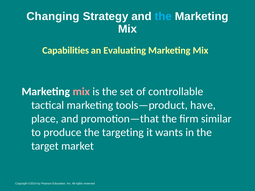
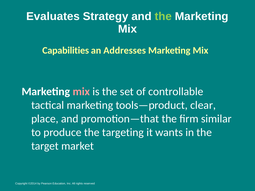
Changing: Changing -> Evaluates (53, 16)
the colour: light blue -> light green (163, 16)
Evaluating: Evaluating -> Addresses (125, 50)
have: have -> clear (203, 105)
